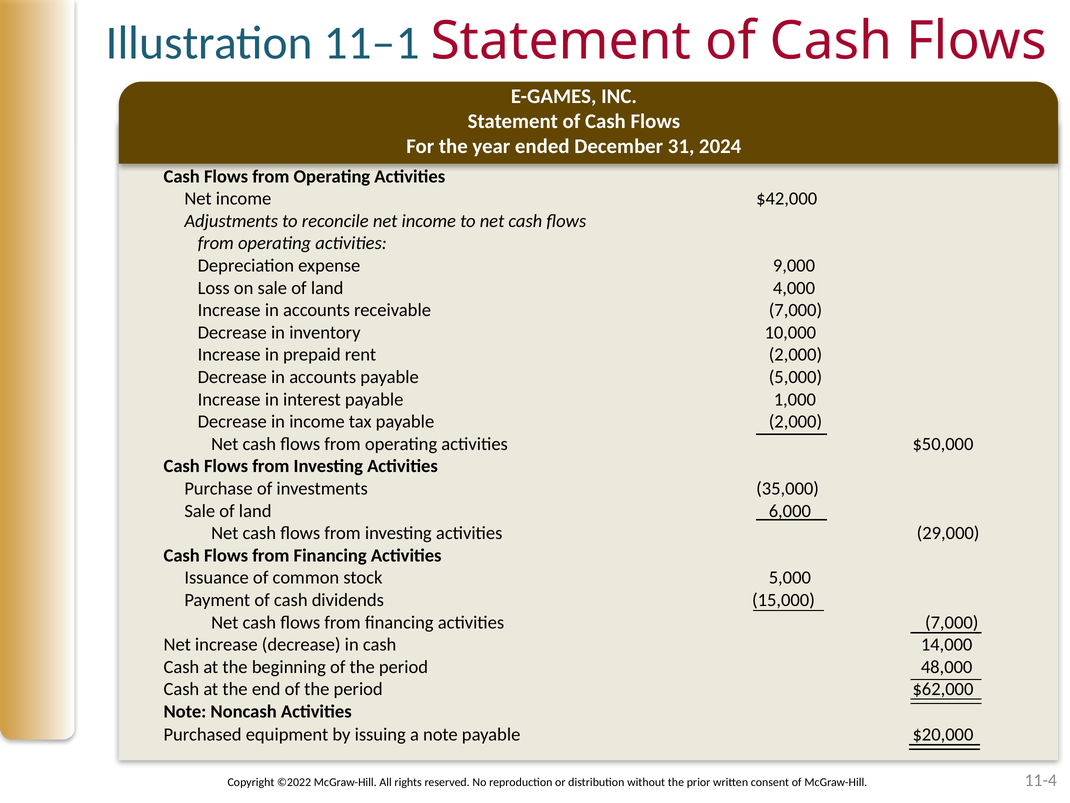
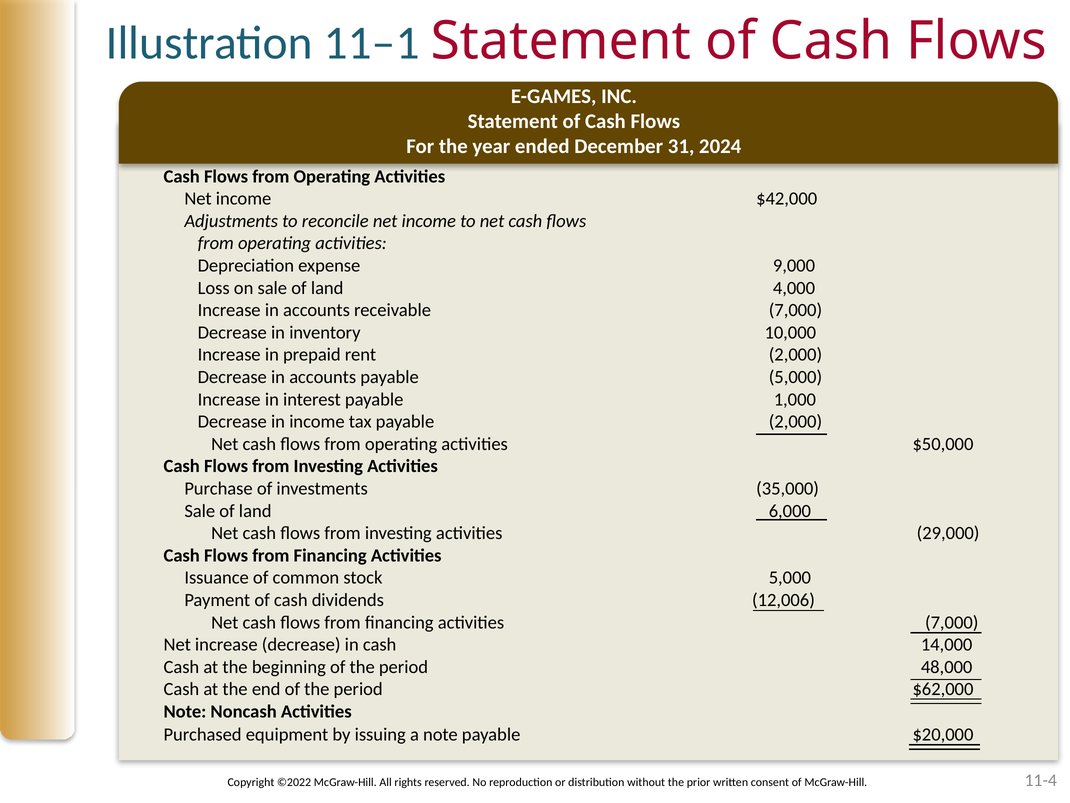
15,000: 15,000 -> 12,006 (783, 600)
